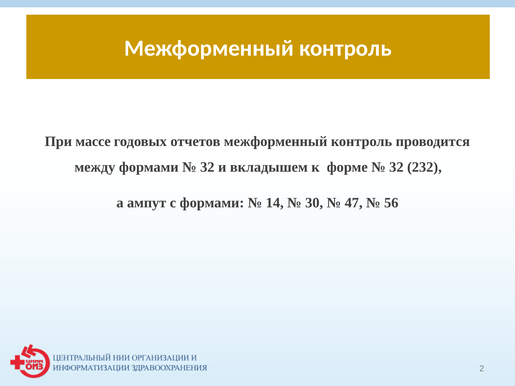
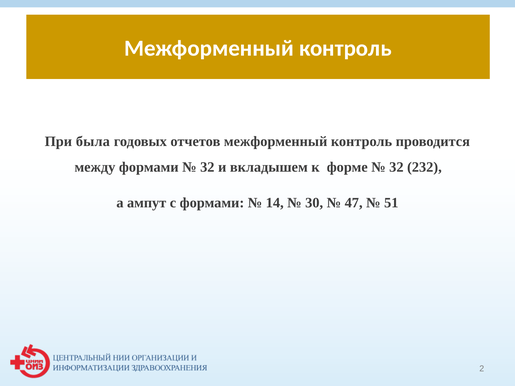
массе: массе -> была (93, 141)
56: 56 -> 51 (391, 203)
